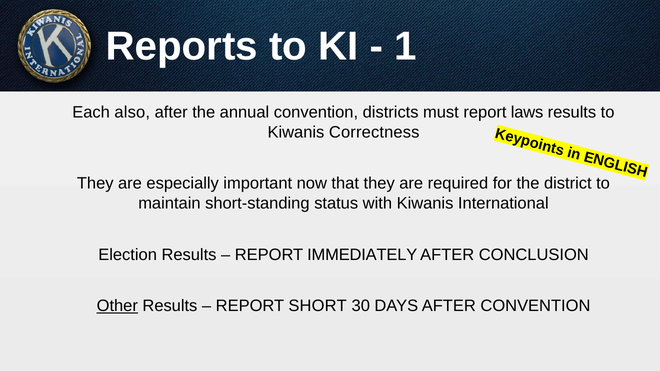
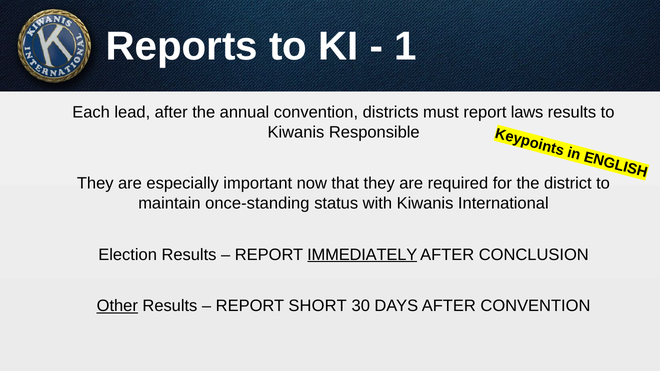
also: also -> lead (132, 113)
Correctness: Correctness -> Responsible (374, 132)
short-standing: short-standing -> once-standing (257, 203)
IMMEDIATELY underline: none -> present (362, 255)
